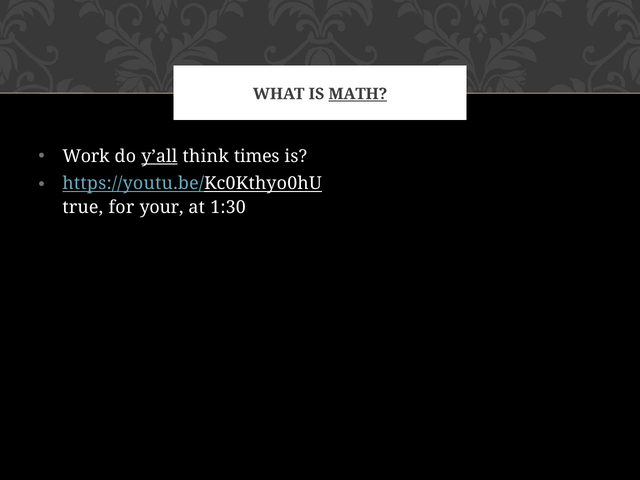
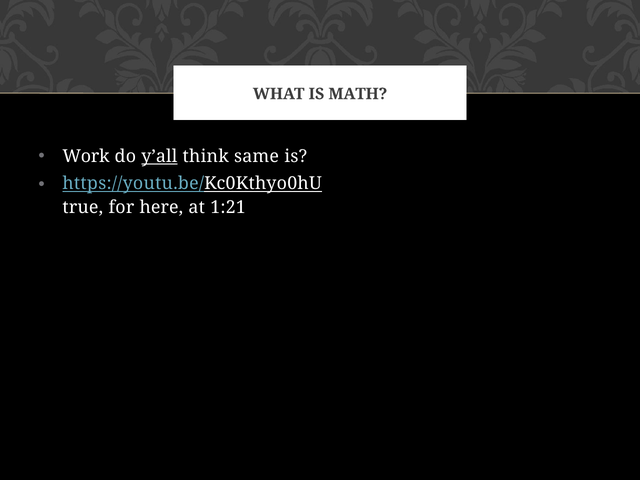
MATH underline: present -> none (358, 94)
times: times -> same (257, 157)
your: your -> here (161, 208)
1:30: 1:30 -> 1:21 (228, 208)
